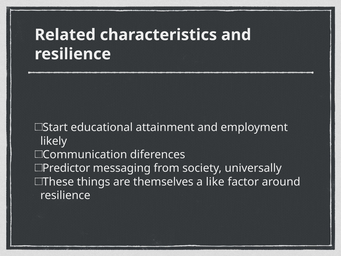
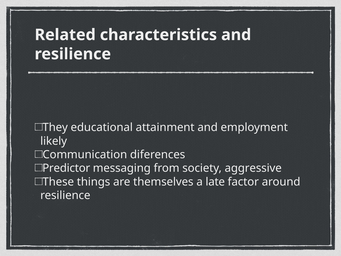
Start: Start -> They (55, 127)
universally: universally -> aggressive (253, 168)
like: like -> late (215, 182)
